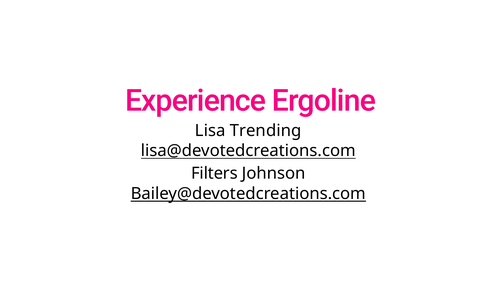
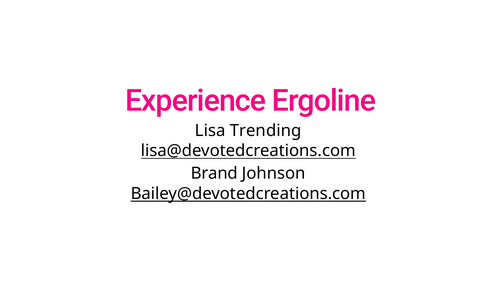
Filters: Filters -> Brand (214, 173)
